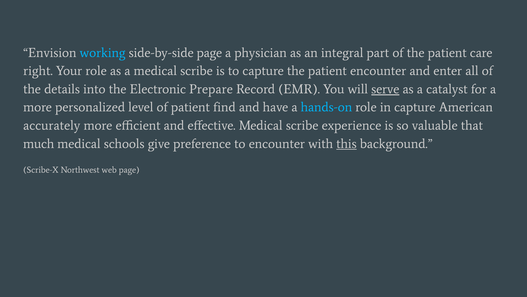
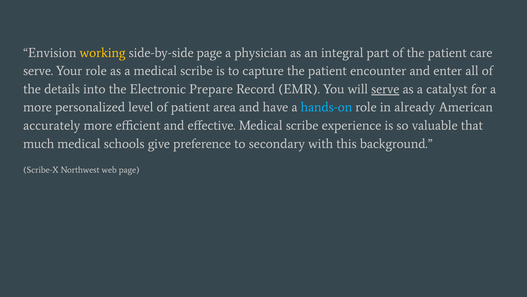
working colour: light blue -> yellow (103, 53)
right: right -> serve (38, 71)
find: find -> area (224, 107)
in capture: capture -> already (415, 107)
to encounter: encounter -> secondary (277, 143)
this underline: present -> none (346, 143)
